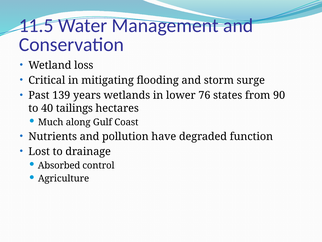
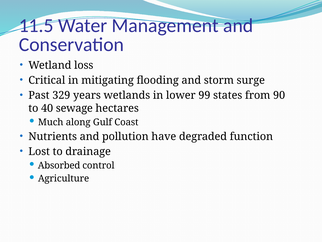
139: 139 -> 329 (61, 95)
76: 76 -> 99 (204, 95)
tailings: tailings -> sewage (74, 108)
